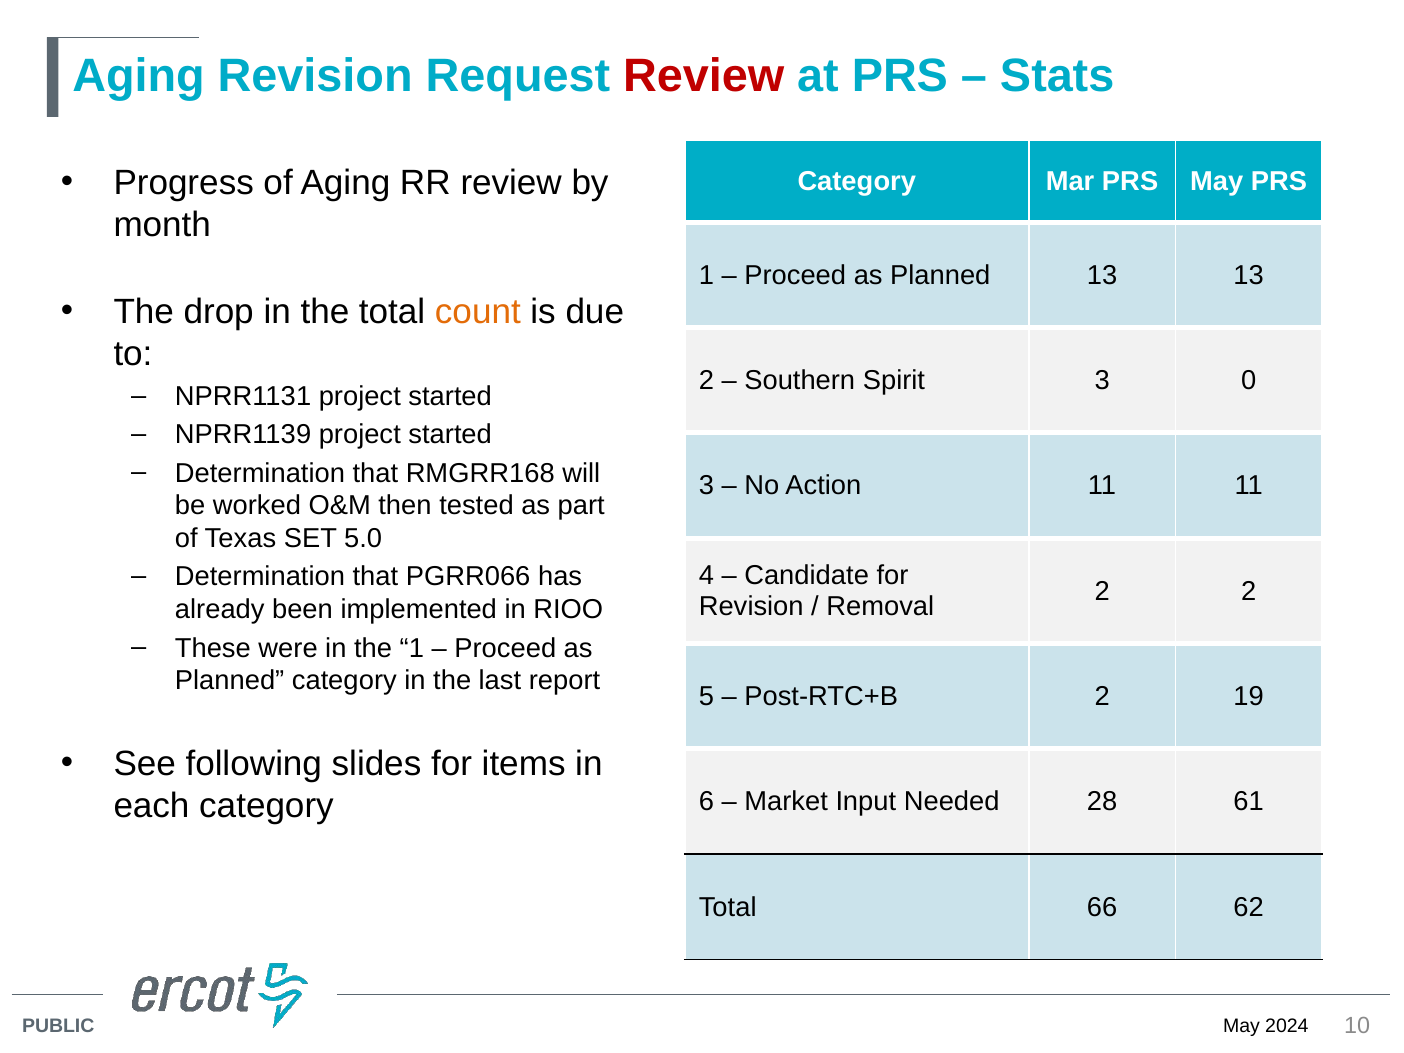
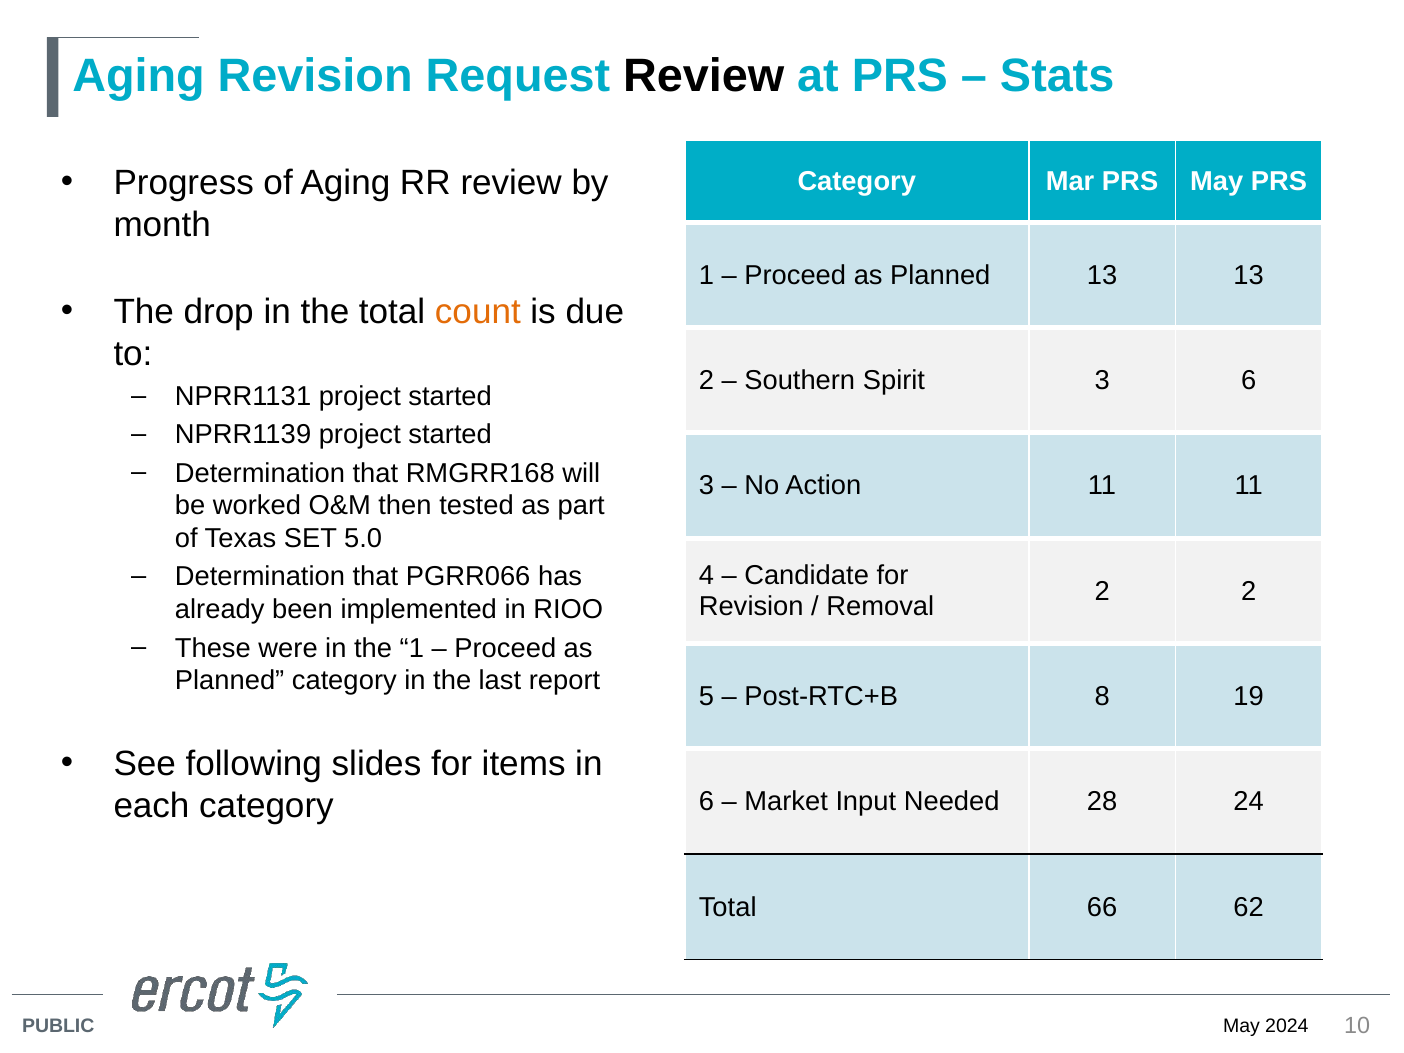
Review colour: red -> black (704, 76)
3 0: 0 -> 6 (1249, 381)
Post-RTC+B 2: 2 -> 8 (1102, 697)
61: 61 -> 24 (1249, 802)
